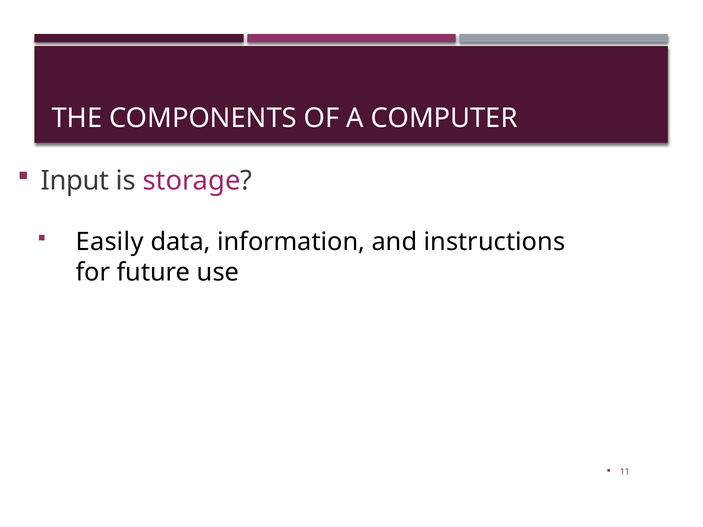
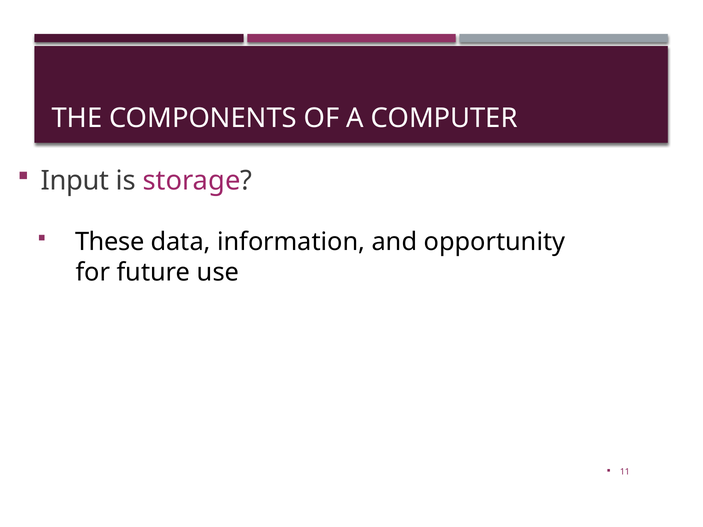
Easily: Easily -> These (110, 242)
instructions: instructions -> opportunity (494, 242)
